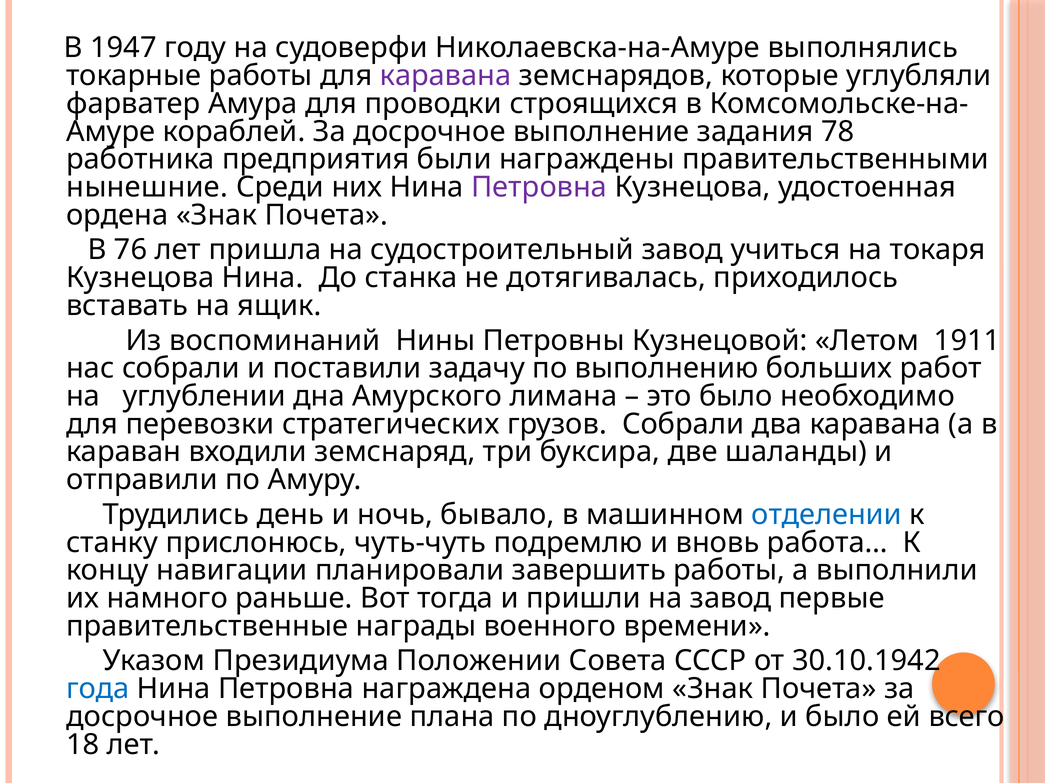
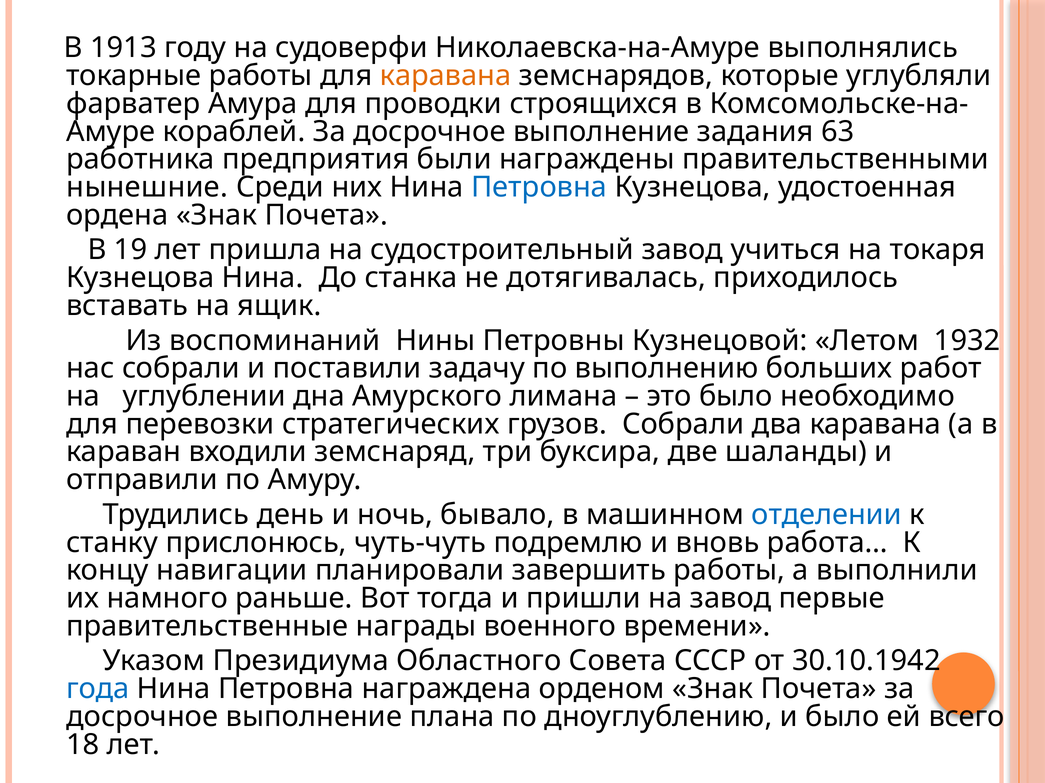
1947: 1947 -> 1913 (123, 48)
каравана colour: purple -> orange (446, 76)
78: 78 -> 63 (838, 132)
Петровна colour: purple -> blue (539, 187)
76: 76 -> 19 (131, 250)
1911: 1911 -> 1932 (967, 341)
Положении: Положении -> Областного (479, 662)
